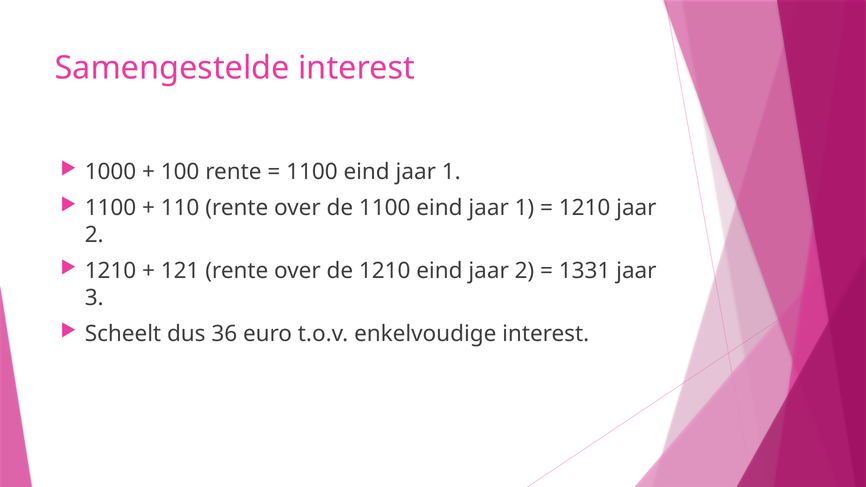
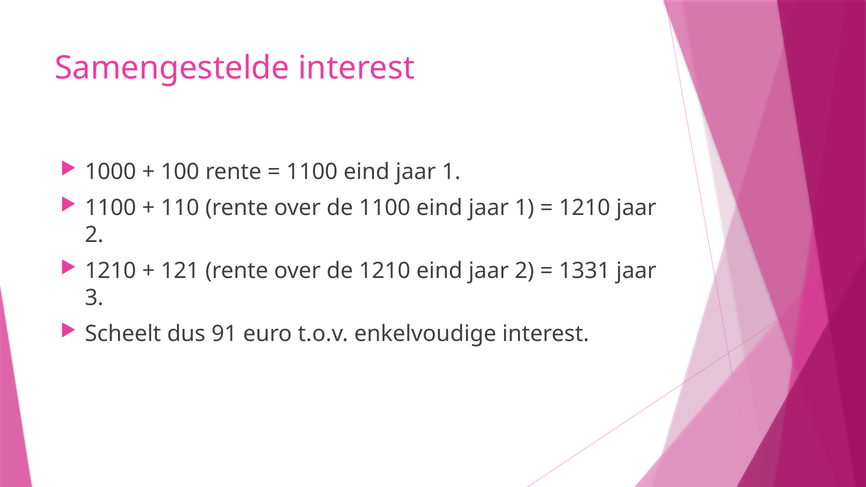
36: 36 -> 91 (224, 334)
